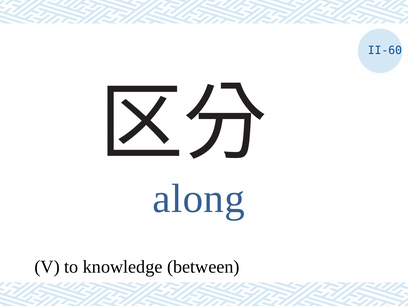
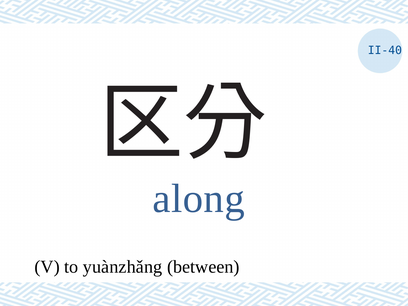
II-60: II-60 -> II-40 (385, 50)
knowledge: knowledge -> yuànzhǎng (123, 267)
